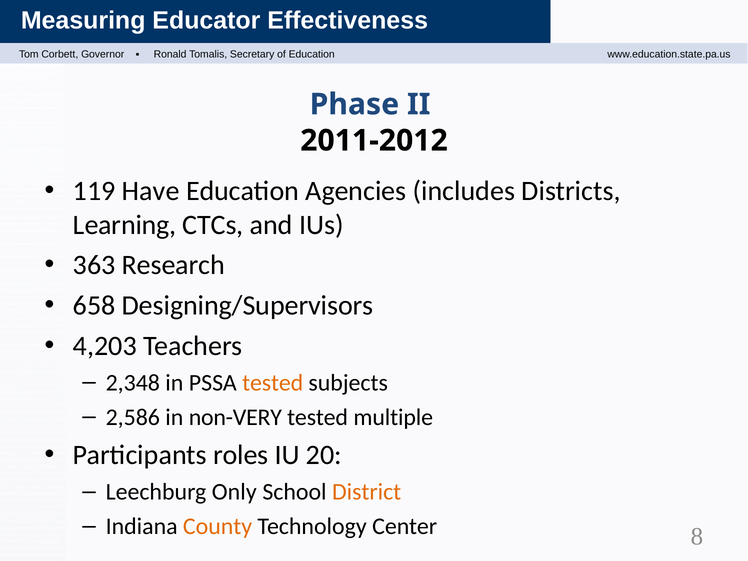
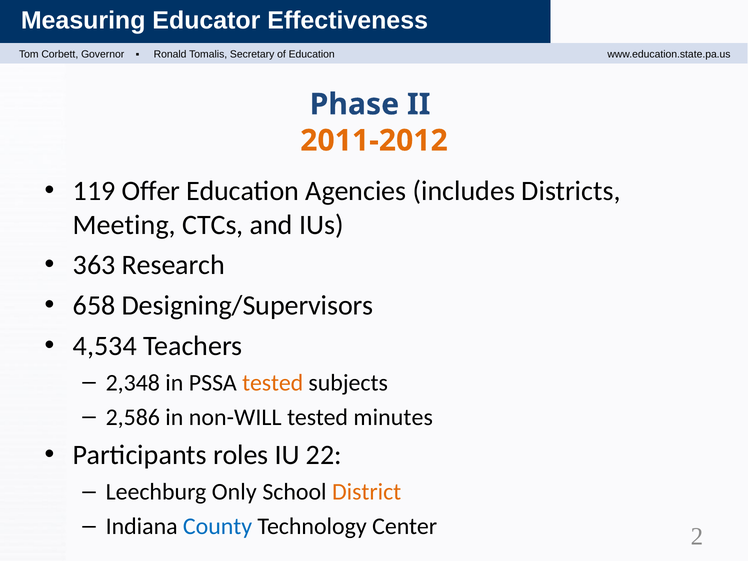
2011-2012 colour: black -> orange (374, 141)
Have: Have -> Offer (151, 191)
Learning: Learning -> Meeting (124, 225)
4,203: 4,203 -> 4,534 (105, 346)
non-VERY: non-VERY -> non-WILL (235, 417)
multiple: multiple -> minutes (393, 417)
20: 20 -> 22 (324, 455)
County colour: orange -> blue (218, 526)
8: 8 -> 2 (697, 537)
